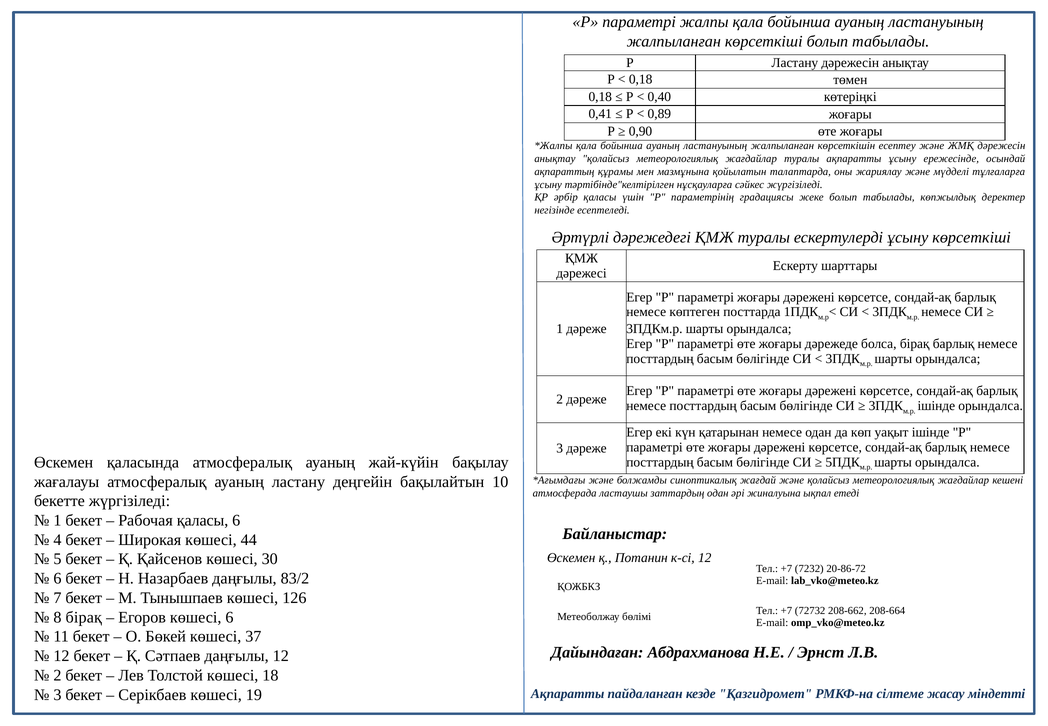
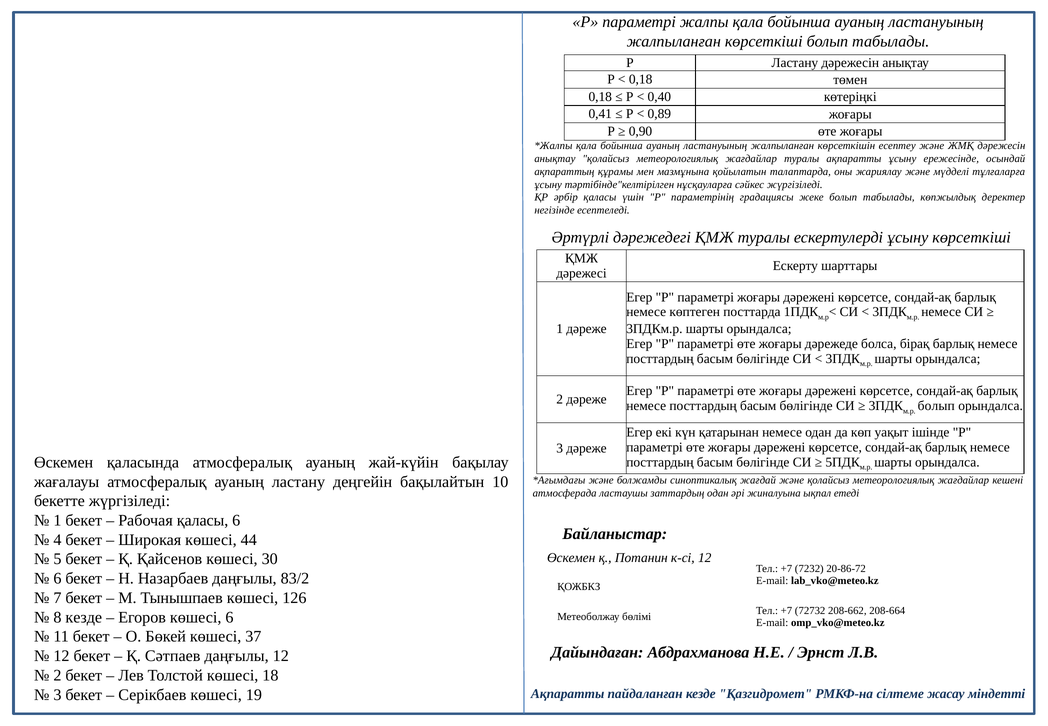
ішінде: ішінде -> болып (936, 406)
8 бірақ: бірақ -> кезде (84, 617)
